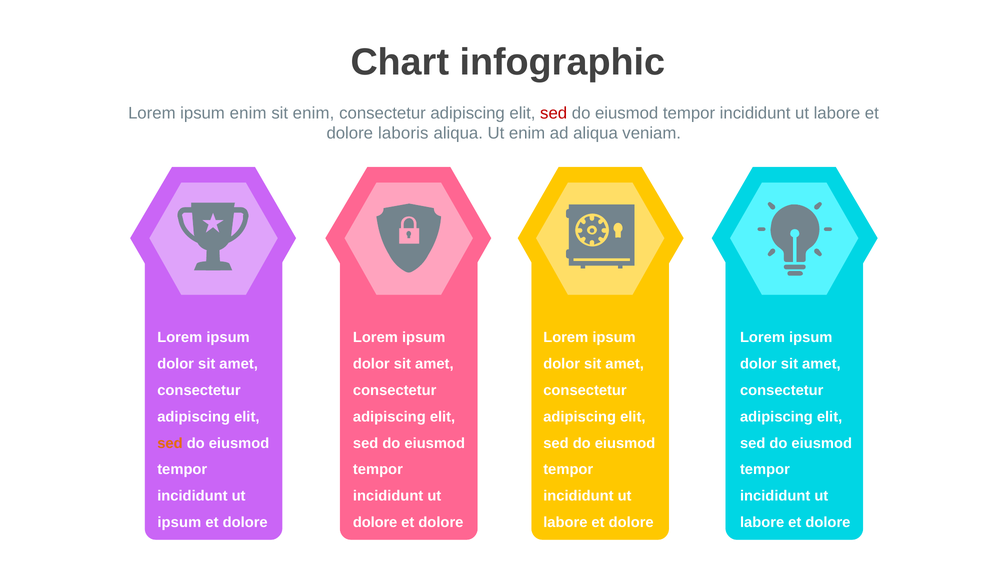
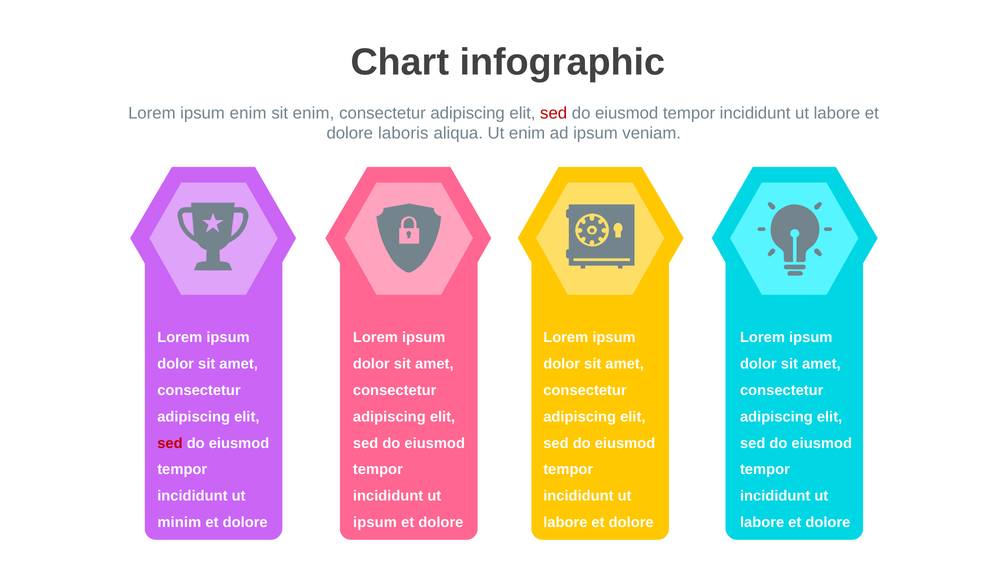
ad aliqua: aliqua -> ipsum (595, 133)
sed colour: orange -> red (170, 443)
ipsum: ipsum -> minim (179, 523)
dolore: dolore -> ipsum (375, 523)
